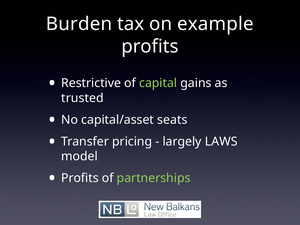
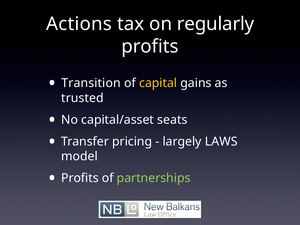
Burden: Burden -> Actions (79, 24)
example: example -> regularly (216, 24)
Restrictive: Restrictive -> Transition (91, 83)
capital colour: light green -> yellow (158, 83)
